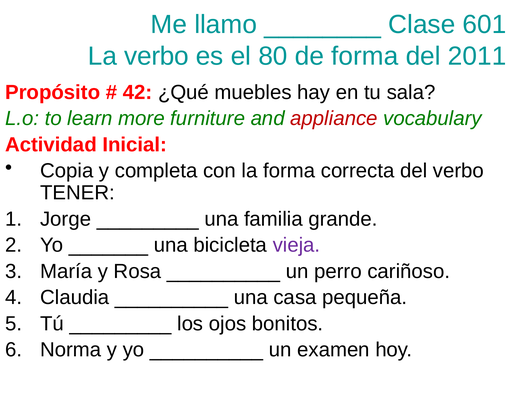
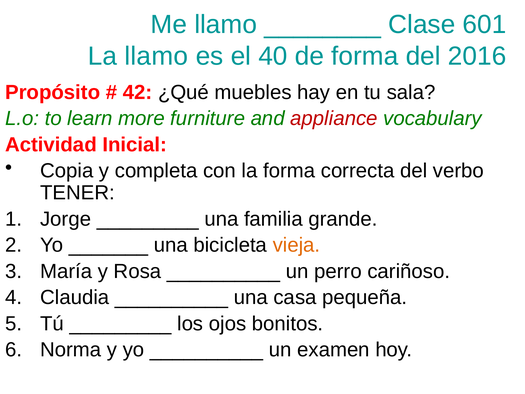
La verbo: verbo -> llamo (156, 56)
80: 80 -> 40 (273, 56)
2011: 2011 -> 2016 (477, 56)
vieja colour: purple -> orange (296, 245)
